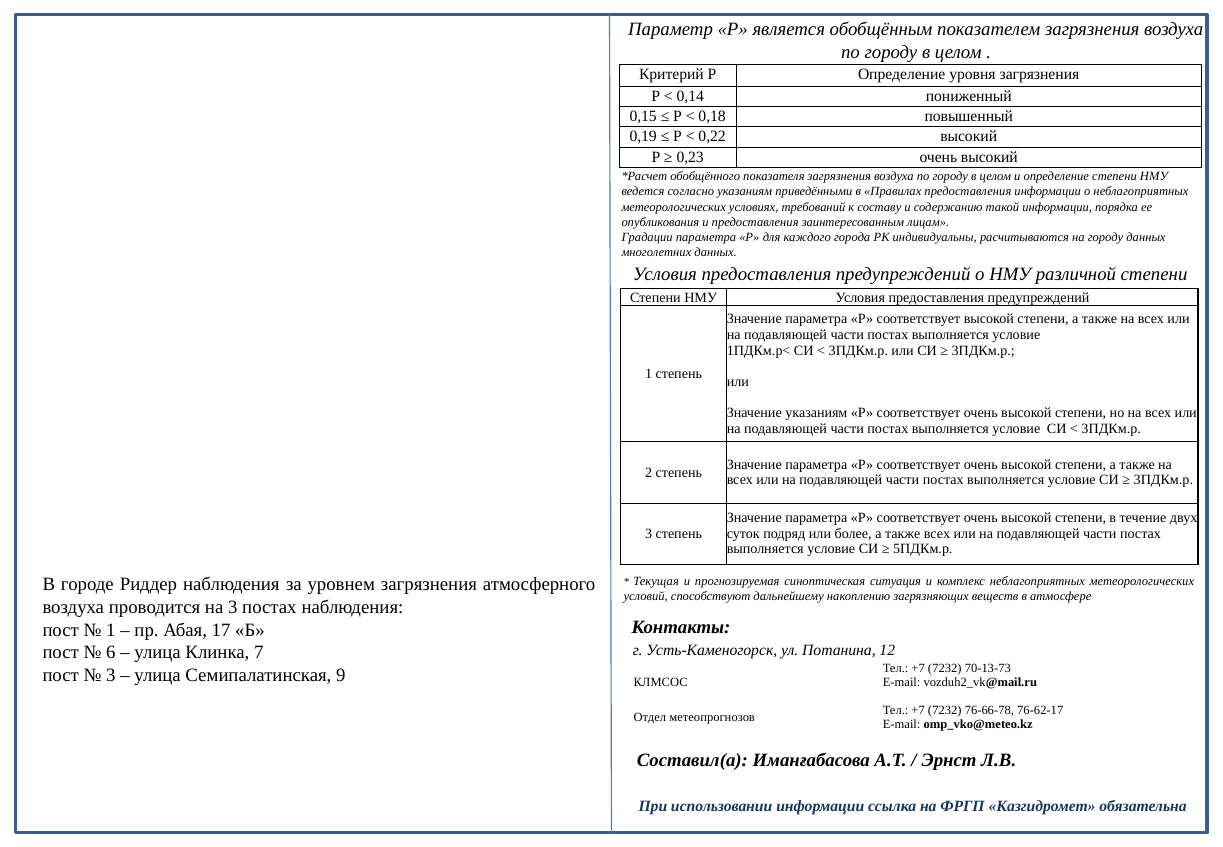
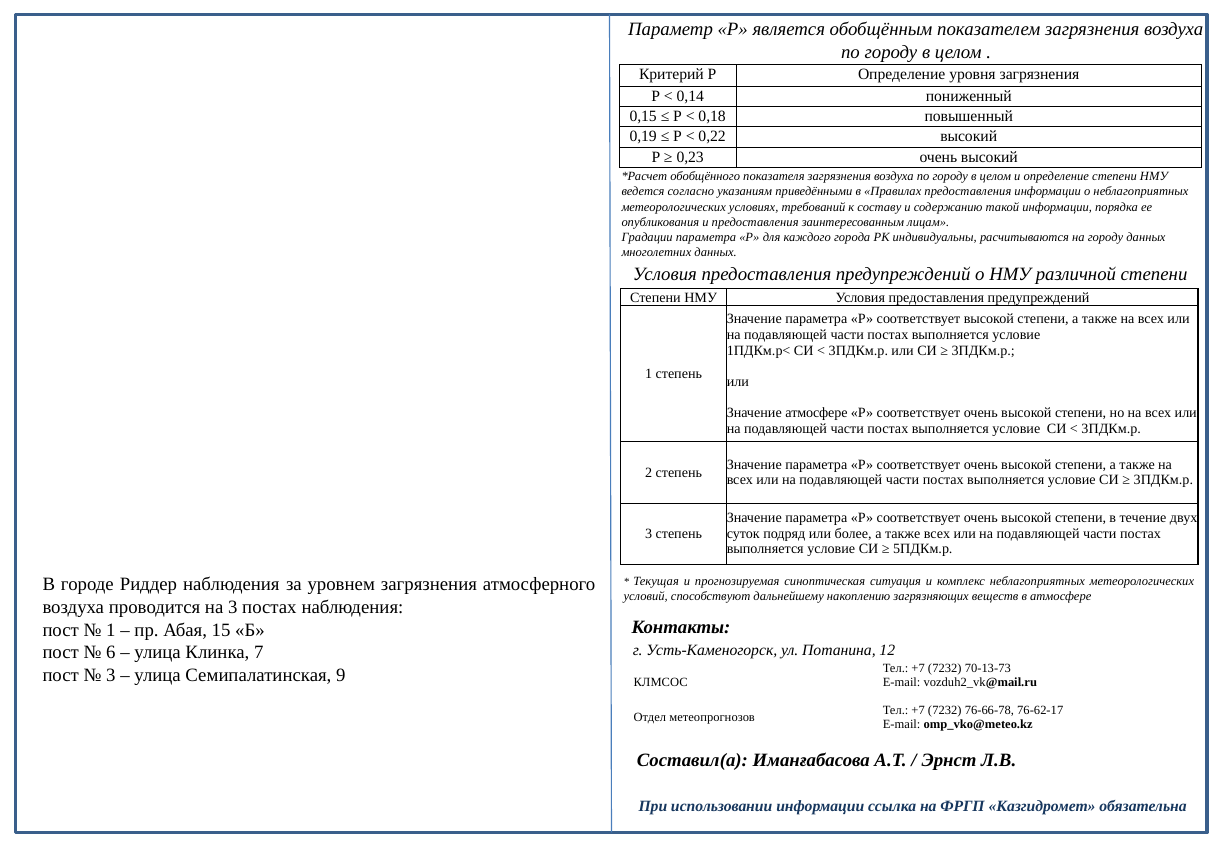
Значение указаниям: указаниям -> атмосфере (816, 413)
17: 17 -> 15 (221, 630)
